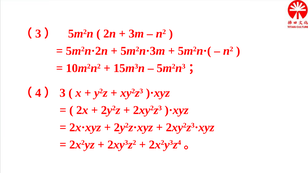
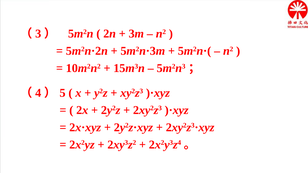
3: 3 -> 5 (62, 93)
